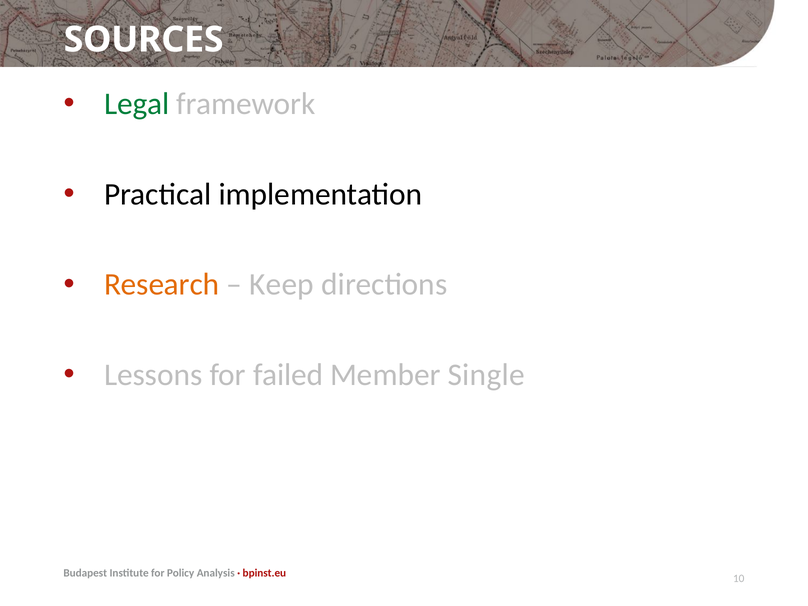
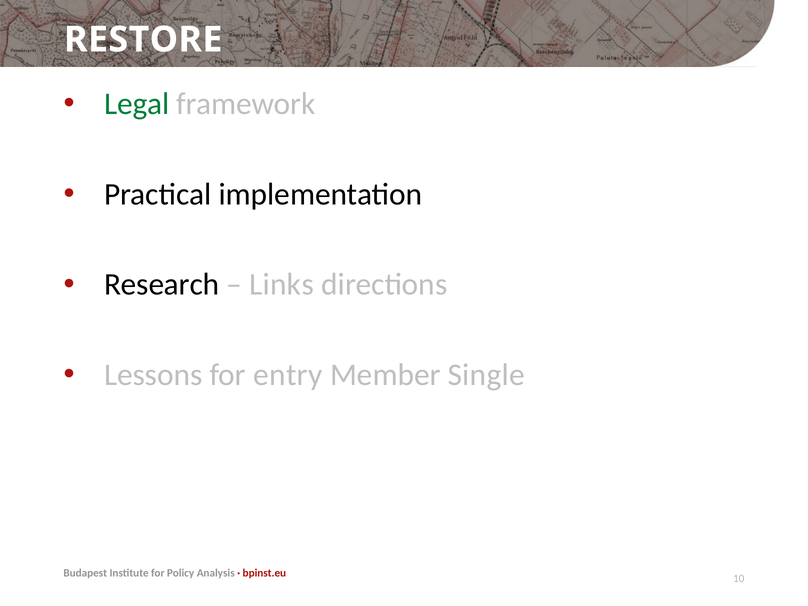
SOURCES: SOURCES -> RESTORE (143, 40)
Research colour: orange -> black (162, 284)
Keep: Keep -> Links (282, 284)
failed: failed -> entry (288, 375)
